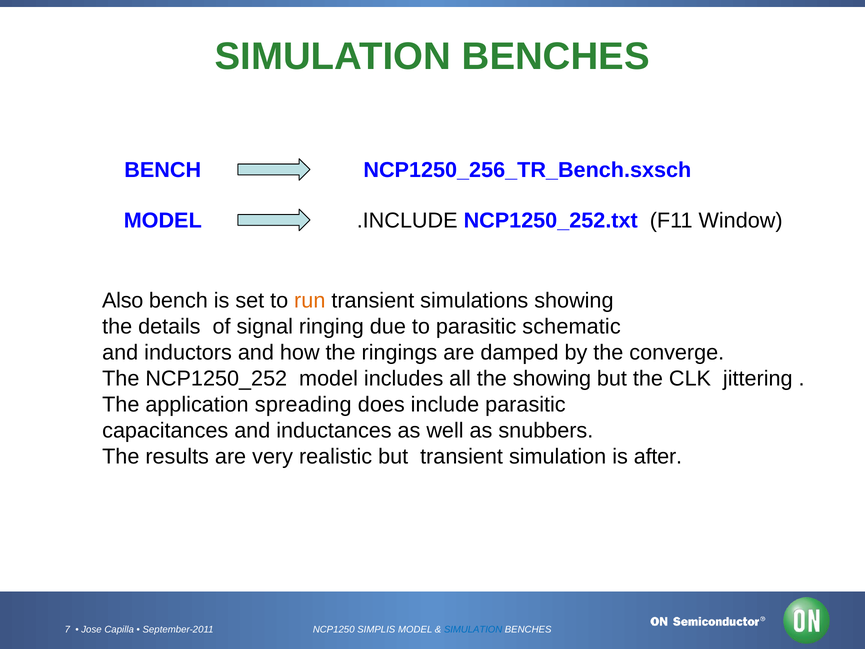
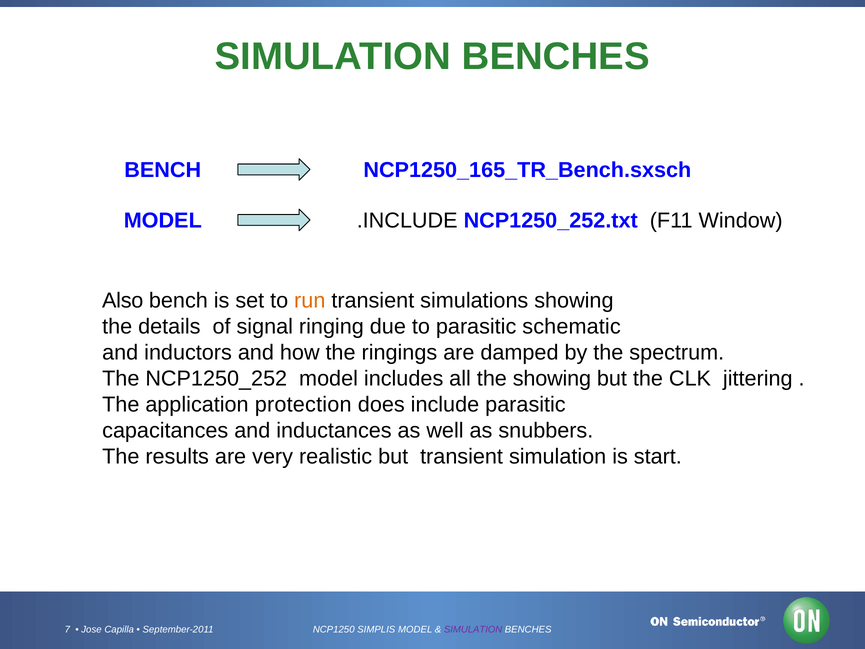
NCP1250_256_TR_Bench.sxsch: NCP1250_256_TR_Bench.sxsch -> NCP1250_165_TR_Bench.sxsch (527, 170)
converge: converge -> spectrum (677, 353)
spreading: spreading -> protection (303, 404)
after: after -> start (658, 456)
SIMULATION colour: blue -> purple (473, 630)
